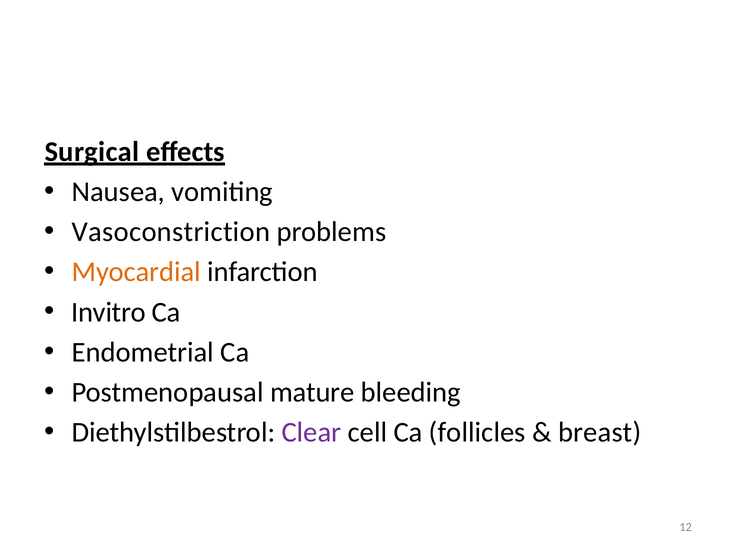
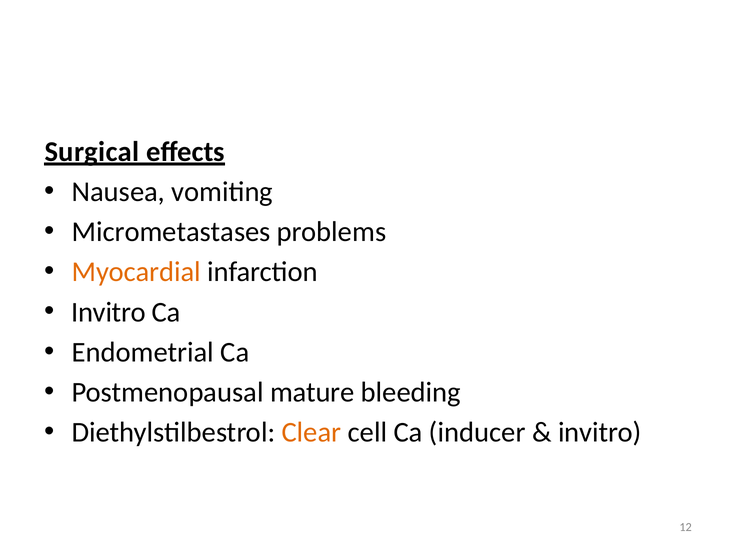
Vasoconstriction: Vasoconstriction -> Micrometastases (171, 232)
Clear colour: purple -> orange (312, 432)
follicles: follicles -> inducer (477, 432)
breast: breast -> invitro (600, 432)
